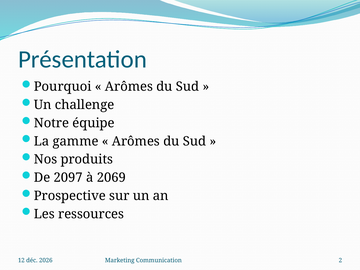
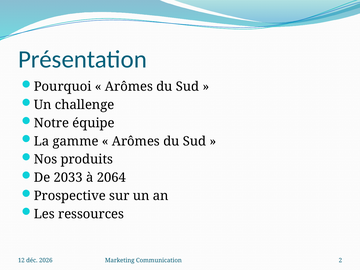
2097: 2097 -> 2033 (68, 178)
2069: 2069 -> 2064 (111, 178)
